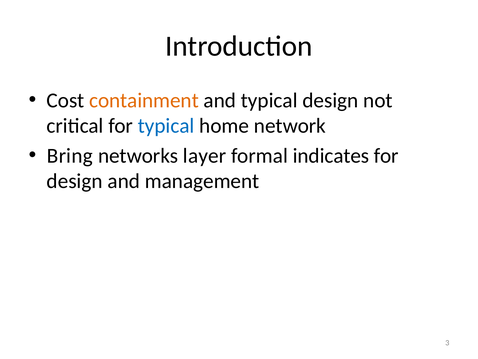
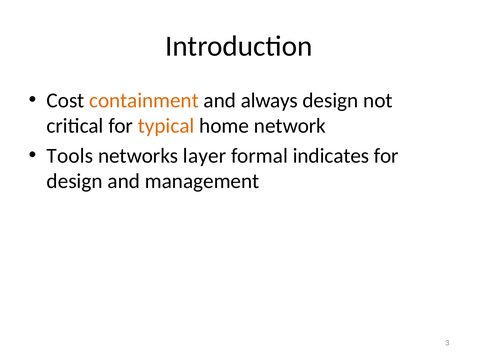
and typical: typical -> always (269, 100)
typical colour: blue -> orange (166, 126)
Bring: Bring -> Tools (70, 156)
